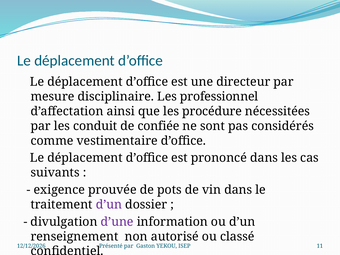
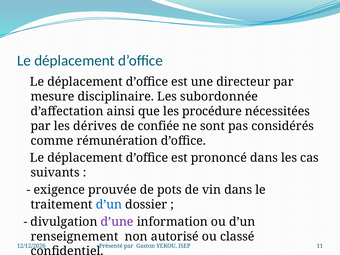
professionnel: professionnel -> subordonnée (219, 97)
conduit: conduit -> dérives (95, 126)
vestimentaire: vestimentaire -> rémunération (117, 141)
d’un colour: purple -> blue (109, 205)
